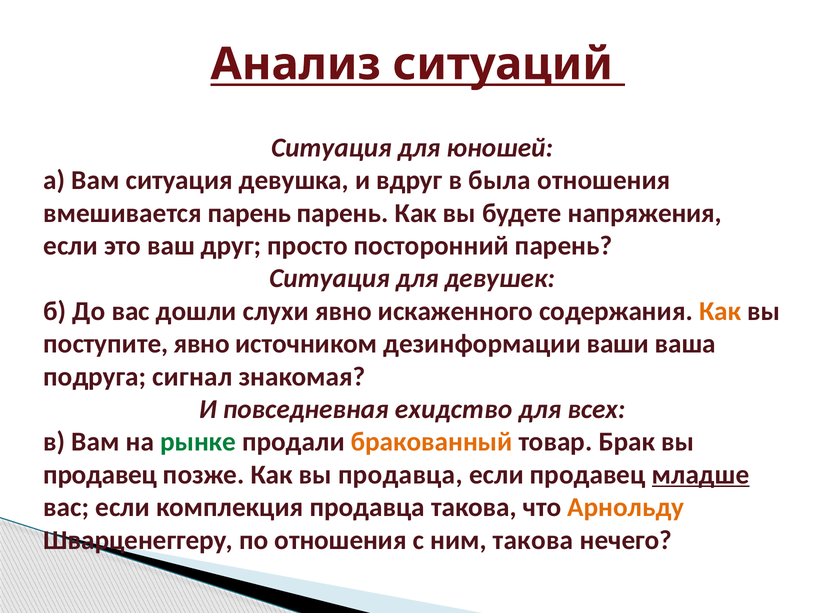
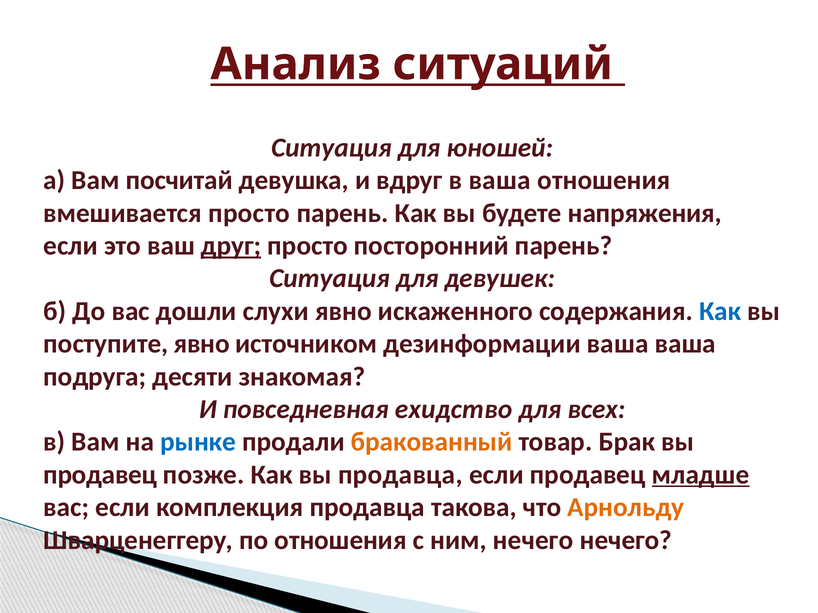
Вам ситуация: ситуация -> посчитай (179, 181)
в была: была -> ваша (500, 181)
вмешивается парень: парень -> просто (249, 213)
друг underline: none -> present (231, 246)
Как colour: orange -> blue (720, 311)
дезинформации ваши: ваши -> ваша (618, 344)
сигнал: сигнал -> десяти (192, 377)
рынке colour: green -> blue (198, 442)
ним такова: такова -> нечего (533, 540)
